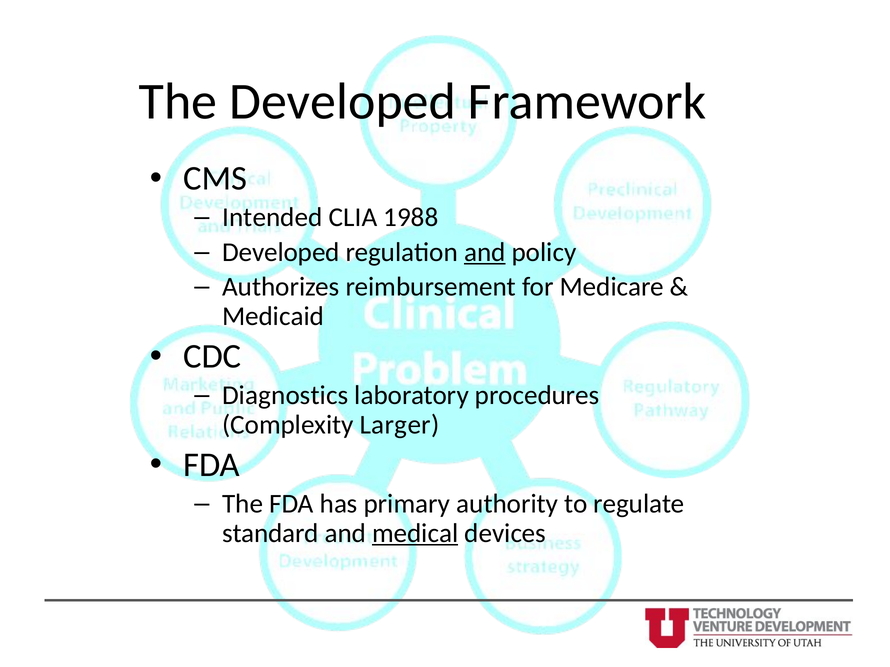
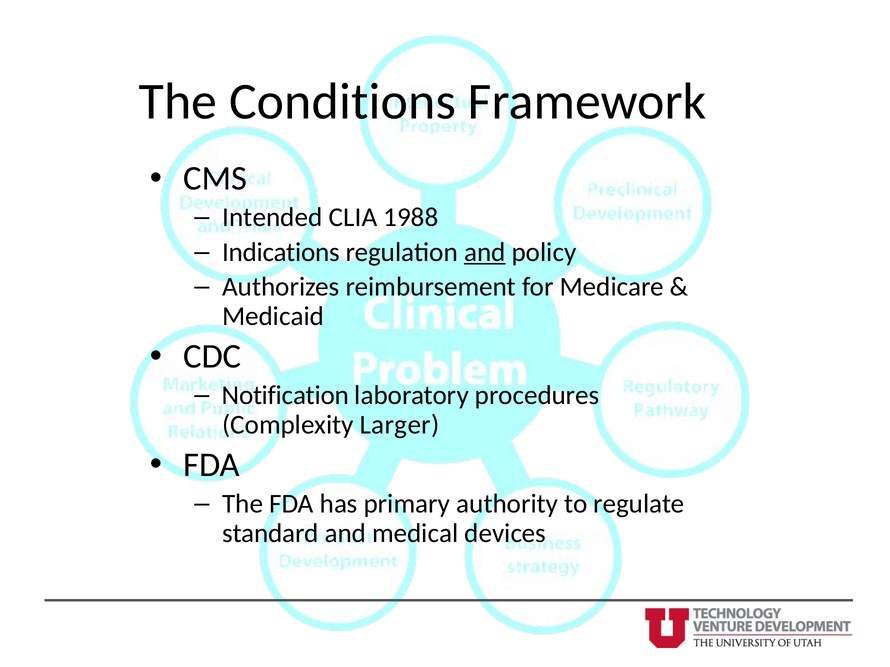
The Developed: Developed -> Conditions (342, 102)
Developed: Developed -> Indications (281, 252)
Diagnostics: Diagnostics -> Notification (285, 396)
medical underline: present -> none (415, 533)
